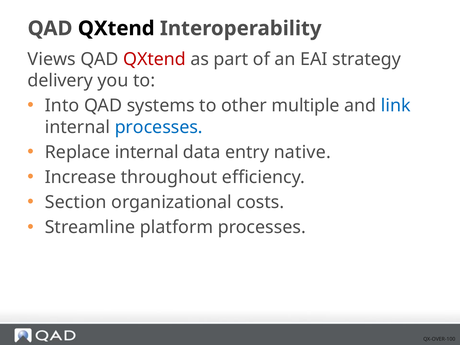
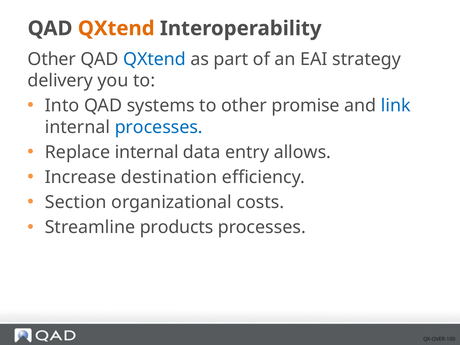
QXtend colour: black -> orange (116, 28)
Views: Views -> Other (52, 59)
QXtend colour: red -> blue (154, 59)
multiple: multiple -> promise (306, 106)
native: native -> allows (302, 152)
throughout: throughout -> destination (169, 177)
platform: platform -> products (177, 227)
